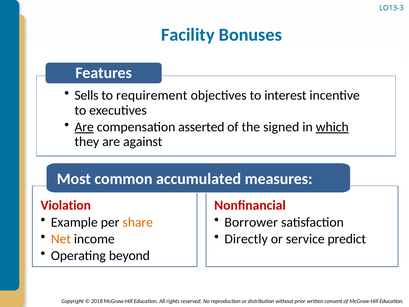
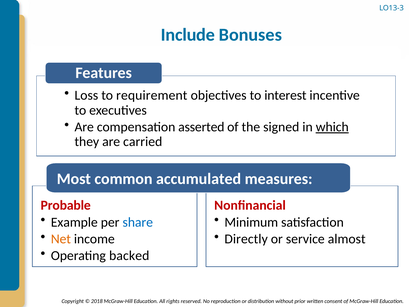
Facility: Facility -> Include (188, 35)
Sells: Sells -> Loss (86, 95)
Are underline: present -> none (84, 127)
against: against -> carried (143, 142)
Violation: Violation -> Probable (66, 205)
share colour: orange -> blue (138, 222)
Borrower: Borrower -> Minimum (251, 222)
predict: predict -> almost (347, 239)
beyond: beyond -> backed (129, 256)
